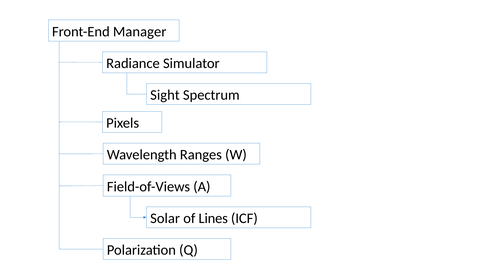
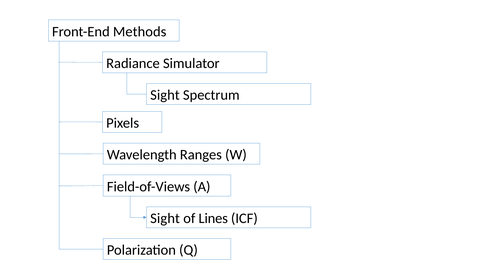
Manager: Manager -> Methods (140, 31)
Solar: Solar -> Sight (165, 218)
